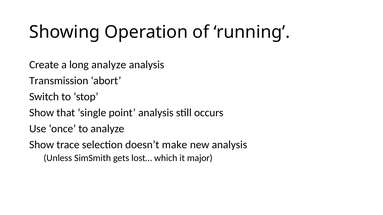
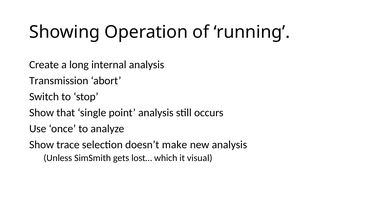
long analyze: analyze -> internal (109, 65)
major: major -> visual (200, 158)
